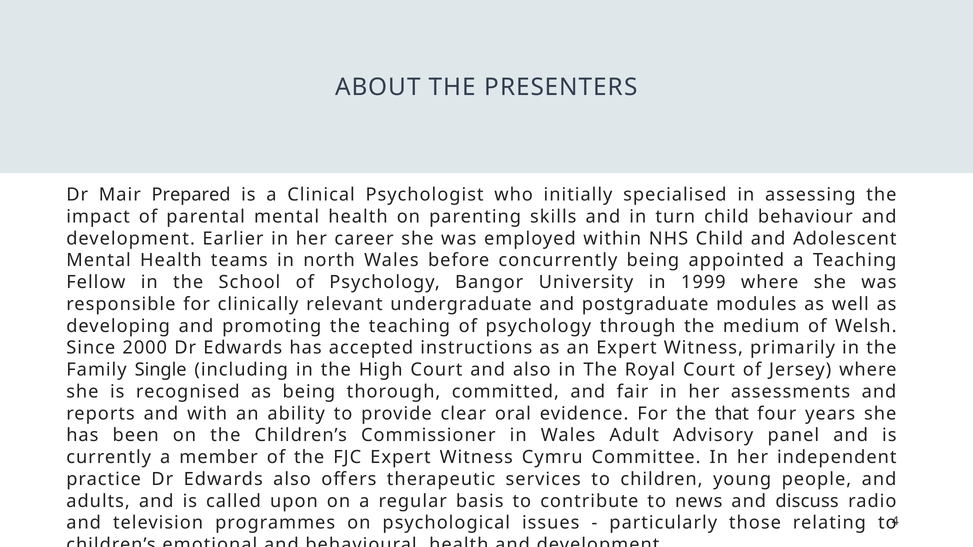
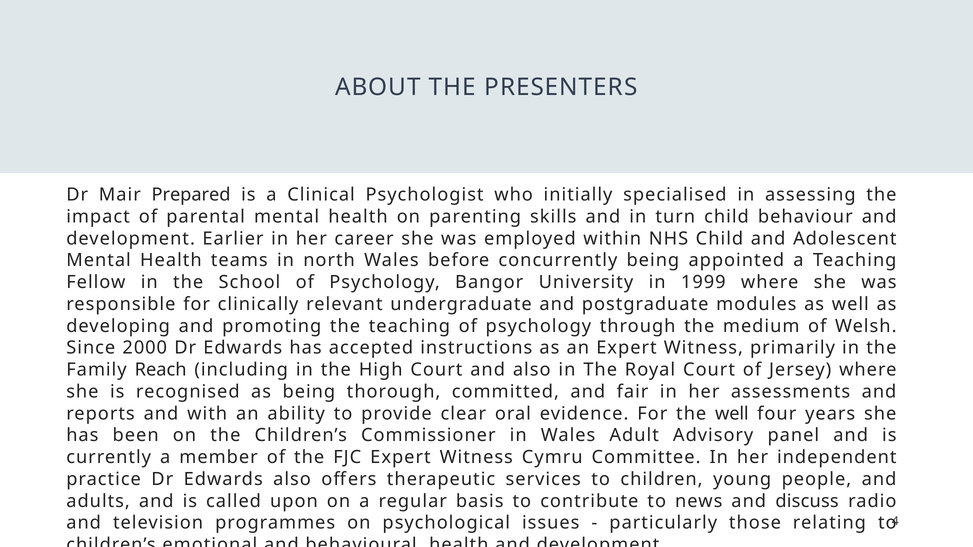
Single: Single -> Reach (161, 370)
the that: that -> well (732, 414)
